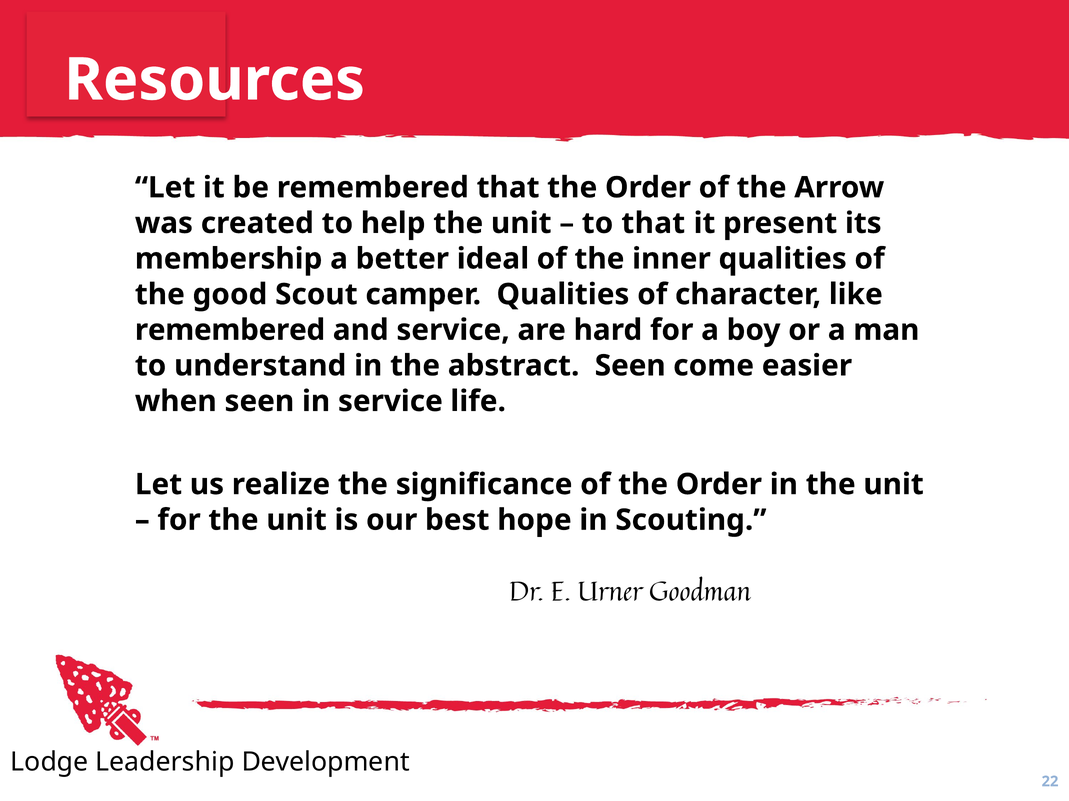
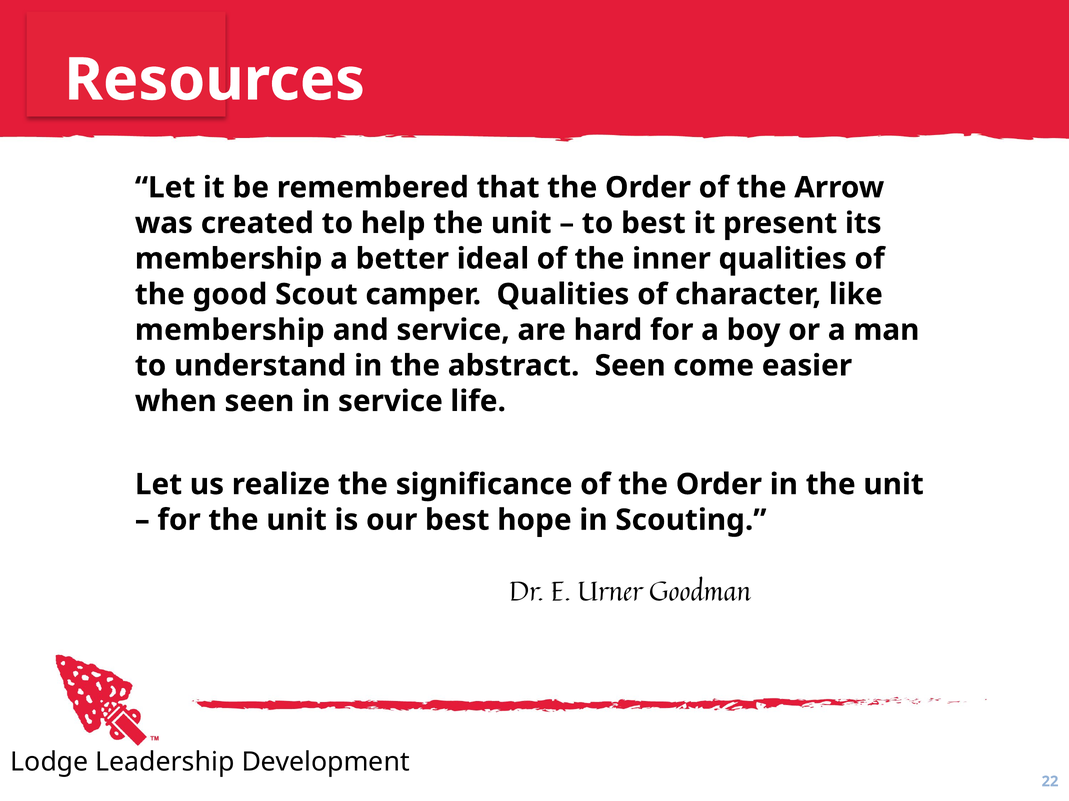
to that: that -> best (653, 223)
remembered: remembered -> membership (230, 330)
